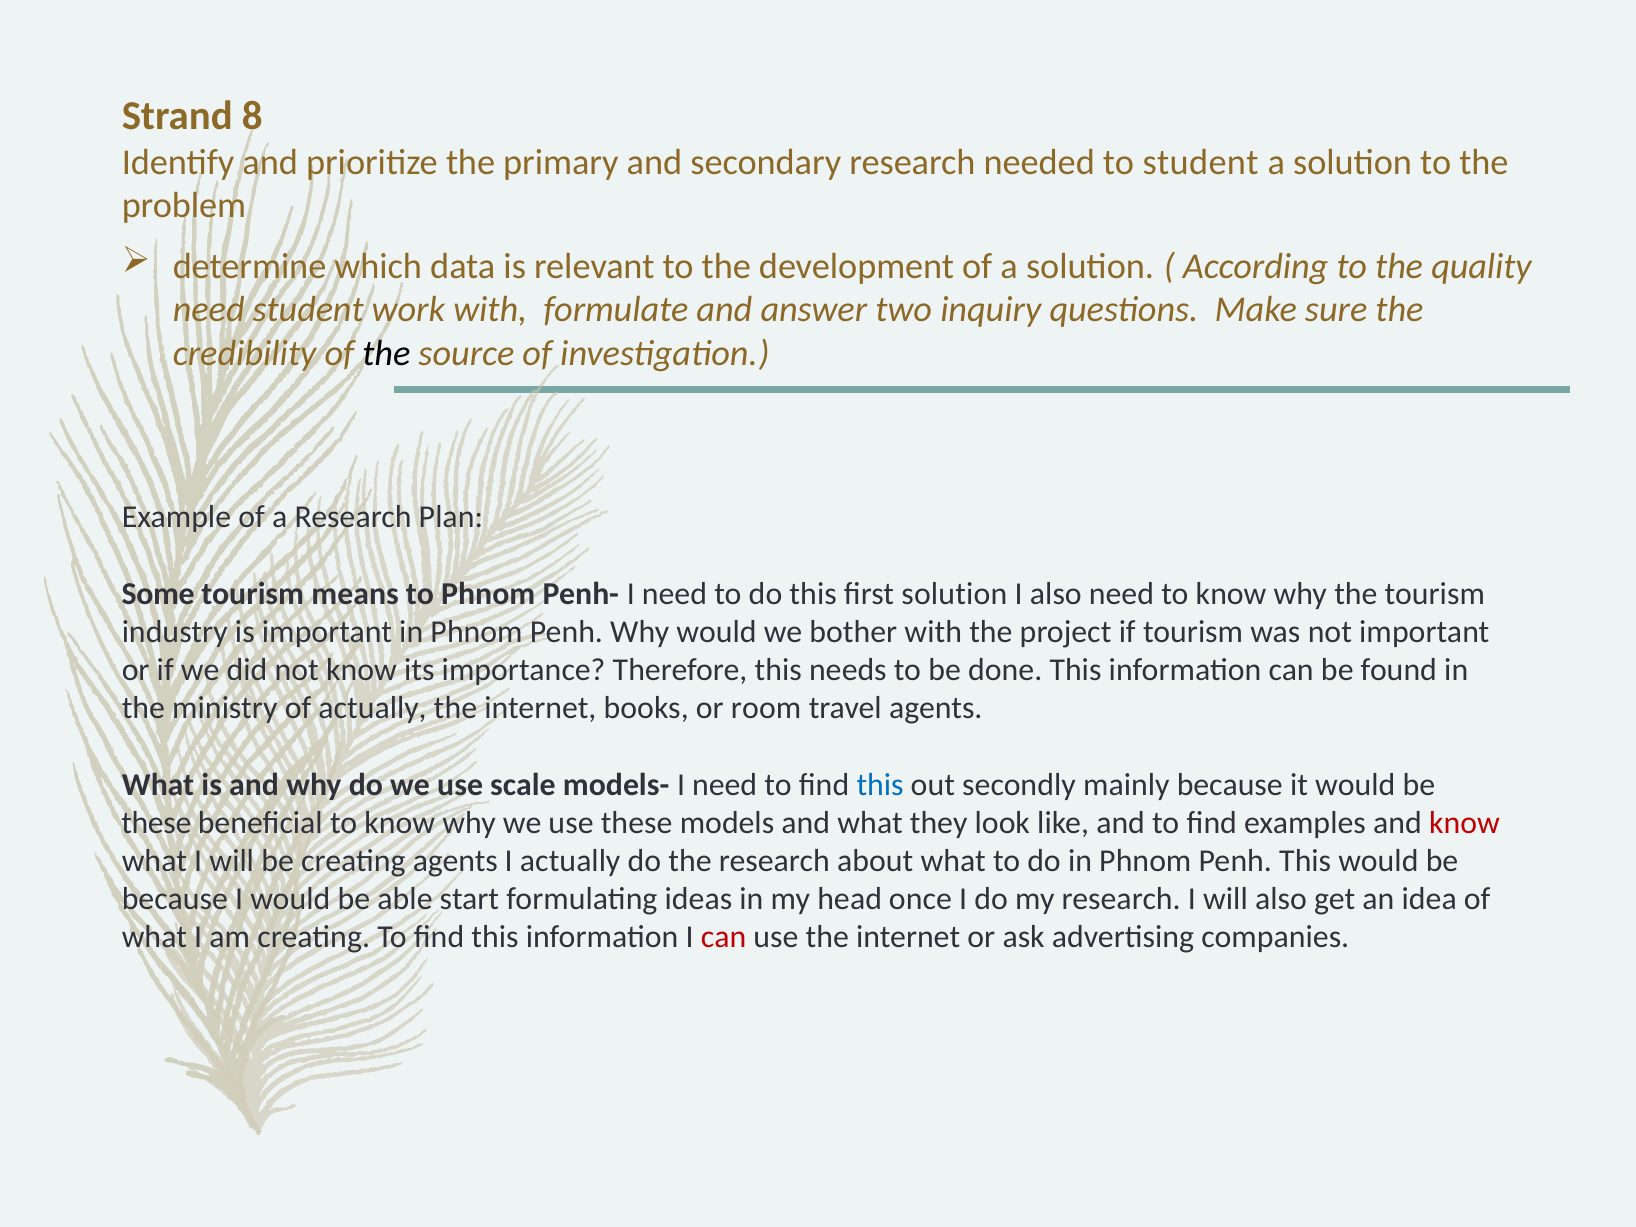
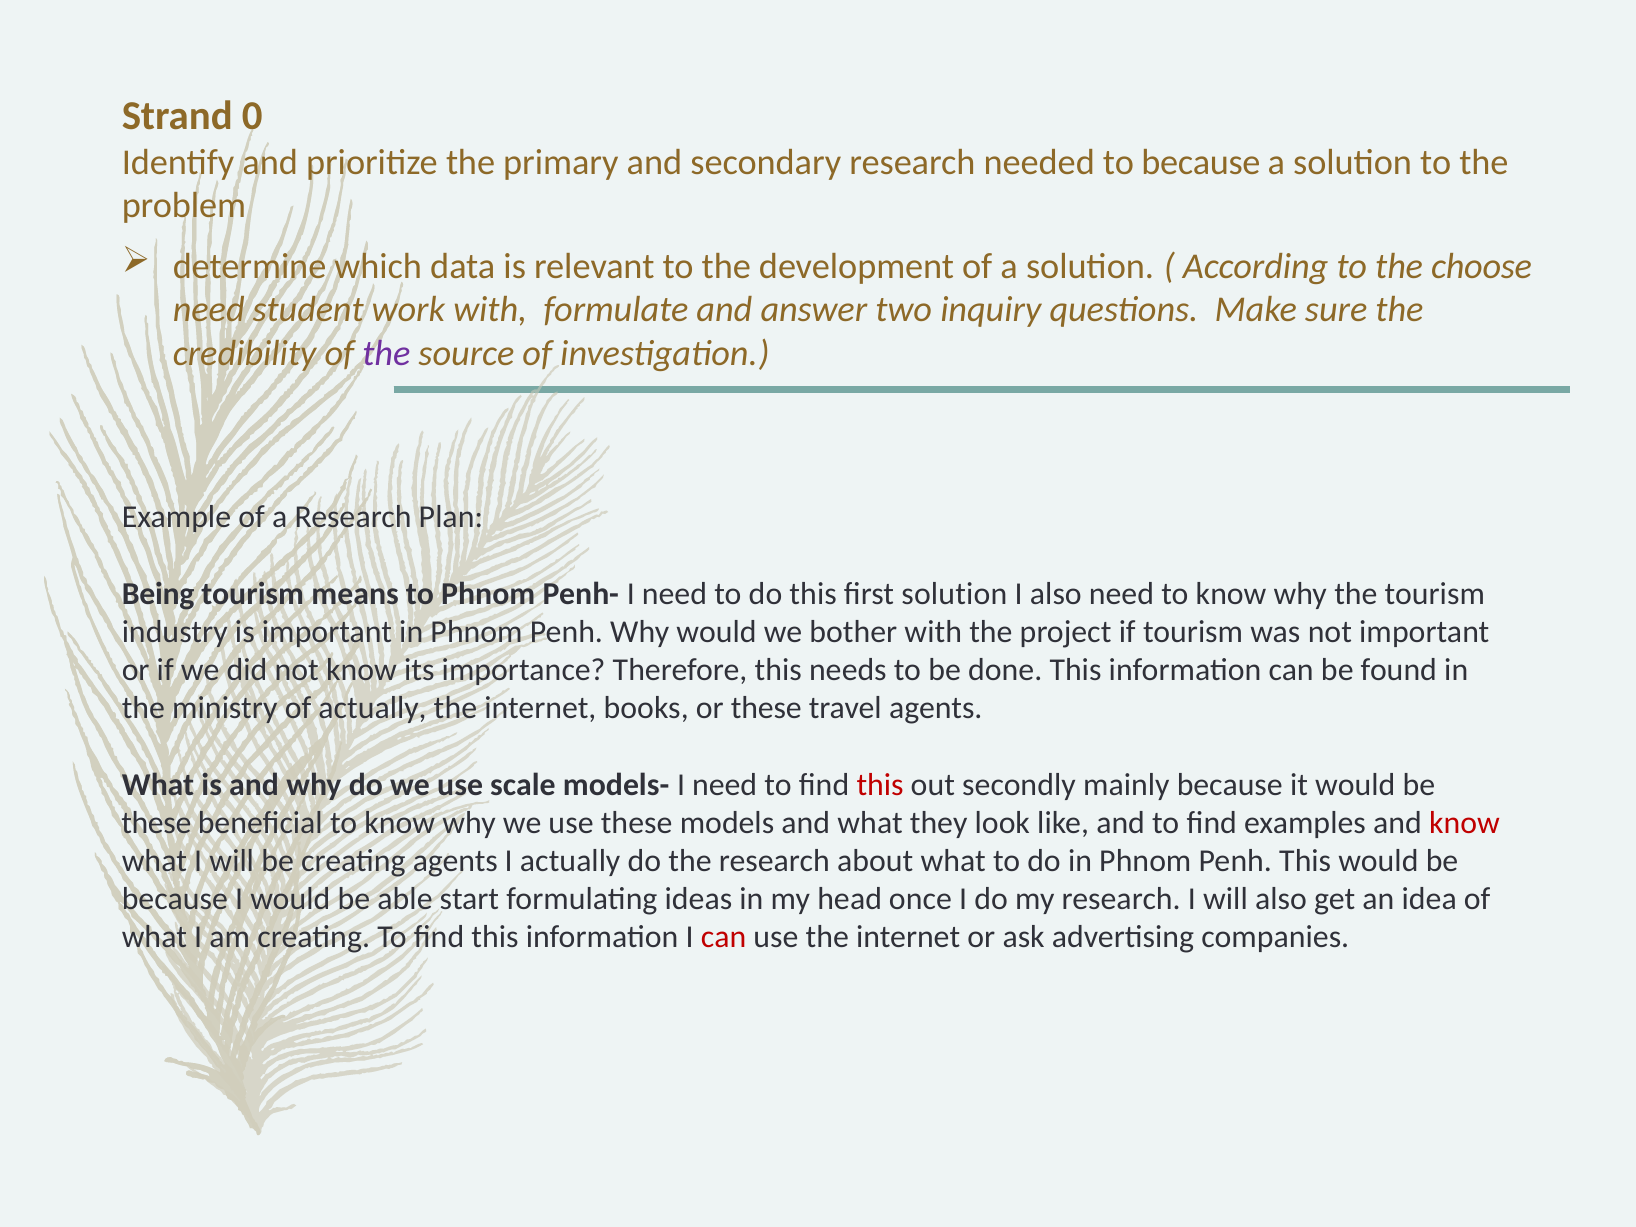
8: 8 -> 0 (252, 116)
to student: student -> because (1201, 162)
quality: quality -> choose (1482, 266)
the colour: black -> purple (386, 353)
Some: Some -> Being (158, 594)
or room: room -> these (766, 708)
this colour: blue -> red (880, 785)
